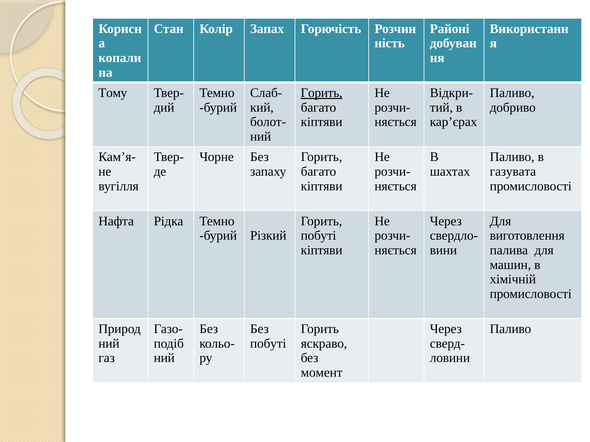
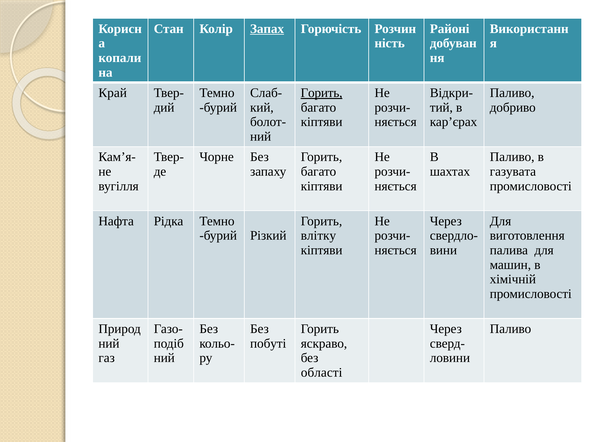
Запах underline: none -> present (267, 29)
Тому: Тому -> Край (113, 93)
побуті: побуті -> влітку (318, 236)
момент: момент -> області (322, 373)
